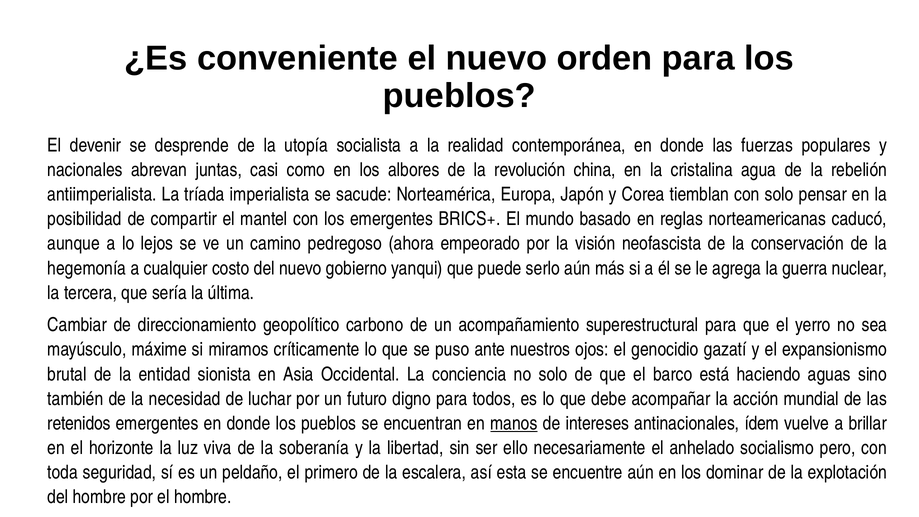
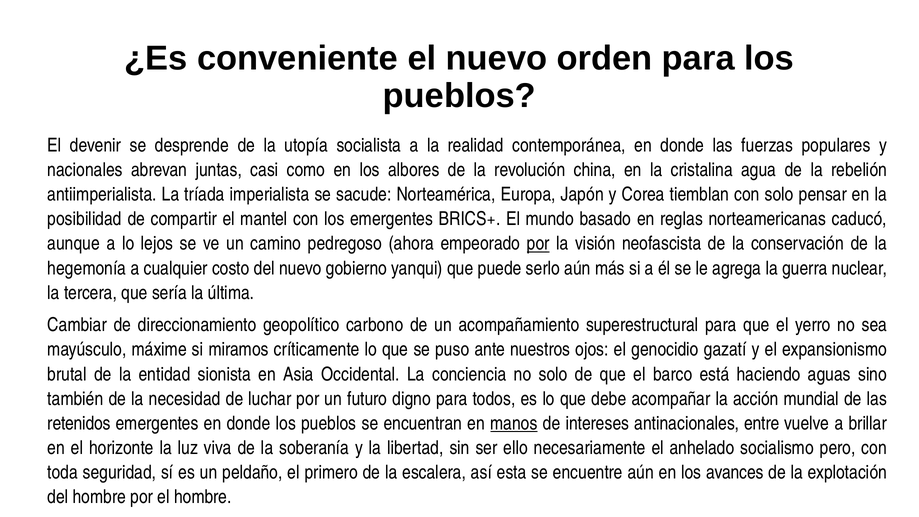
por underline: none -> present (538, 244)
ídem: ídem -> entre (762, 423)
dominar: dominar -> avances (735, 472)
